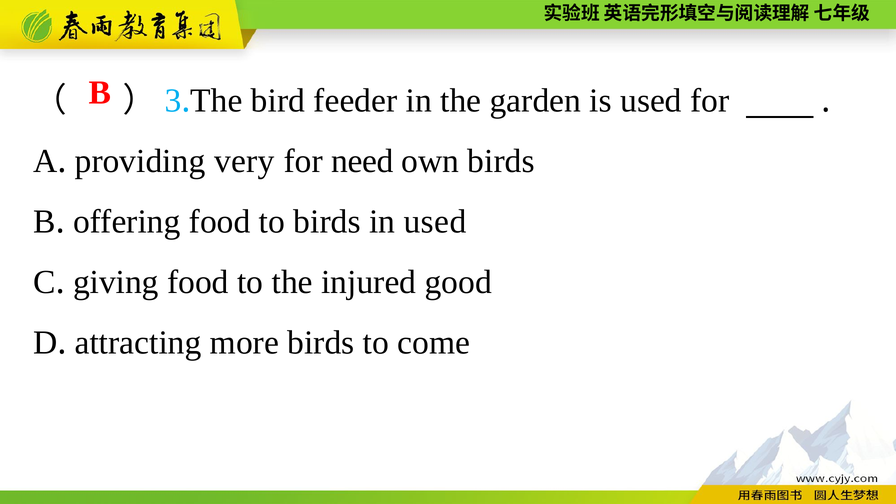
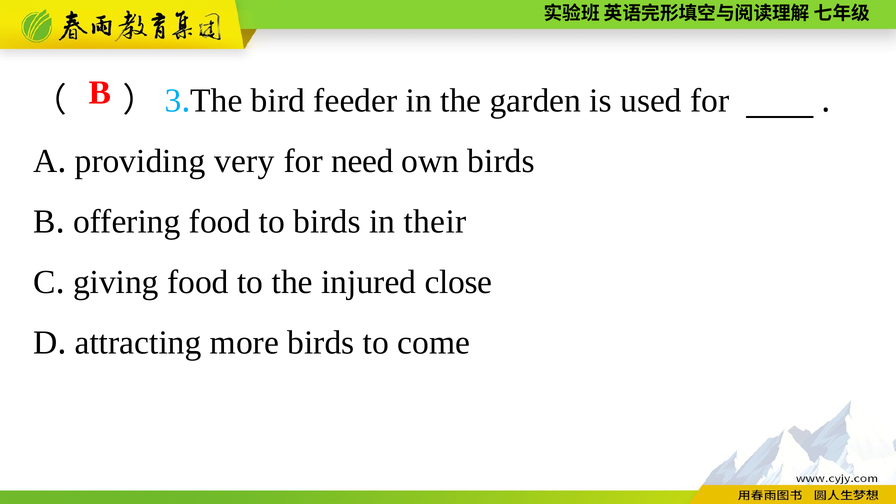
in used: used -> their (435, 222)
good: good -> close (458, 282)
